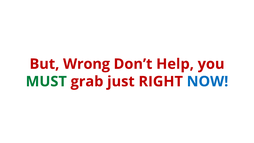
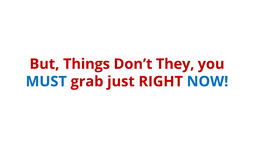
Wrong: Wrong -> Things (87, 64)
Help: Help -> They (175, 64)
MUST colour: green -> blue (46, 81)
